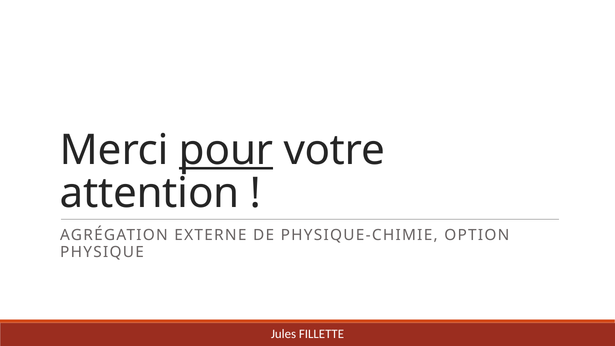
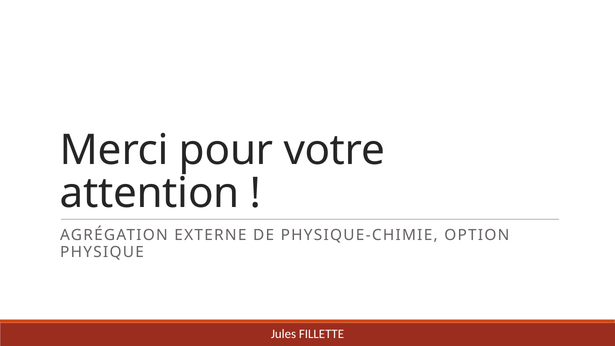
pour underline: present -> none (226, 150)
